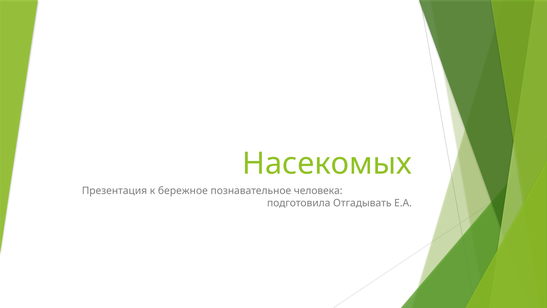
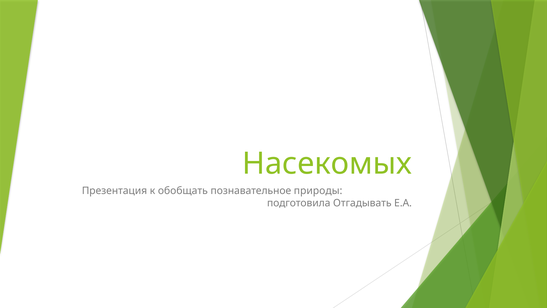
бережное: бережное -> обобщать (183, 191)
человека: человека -> природы (318, 191)
